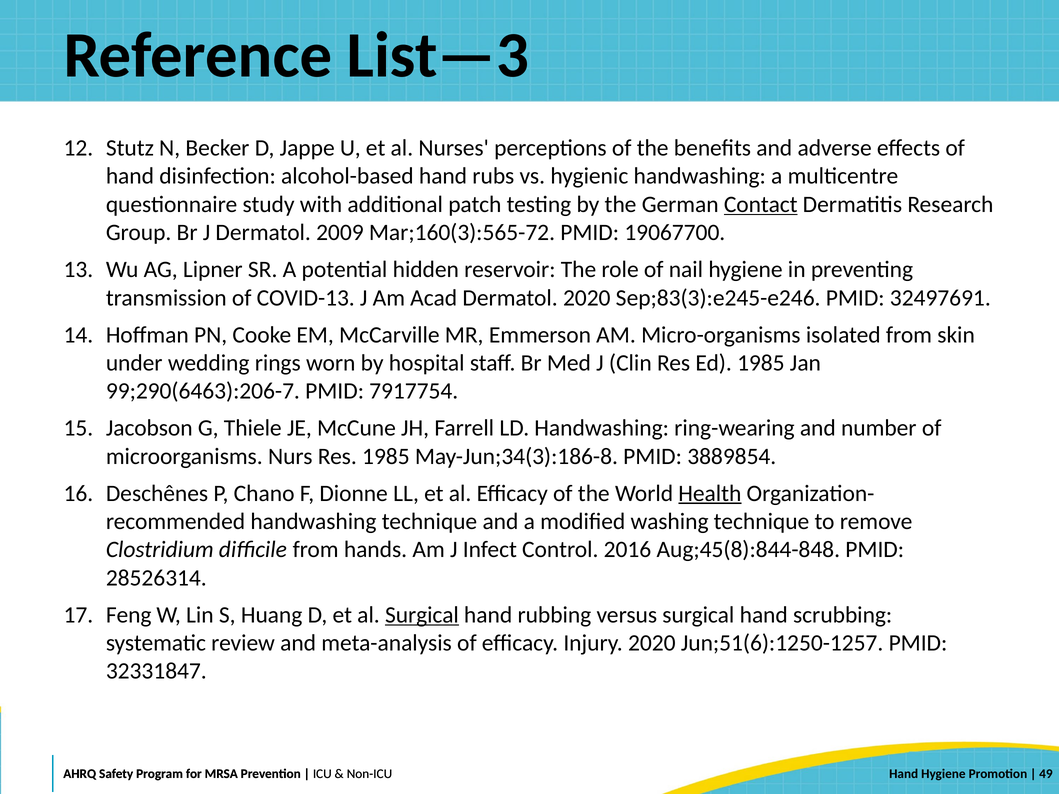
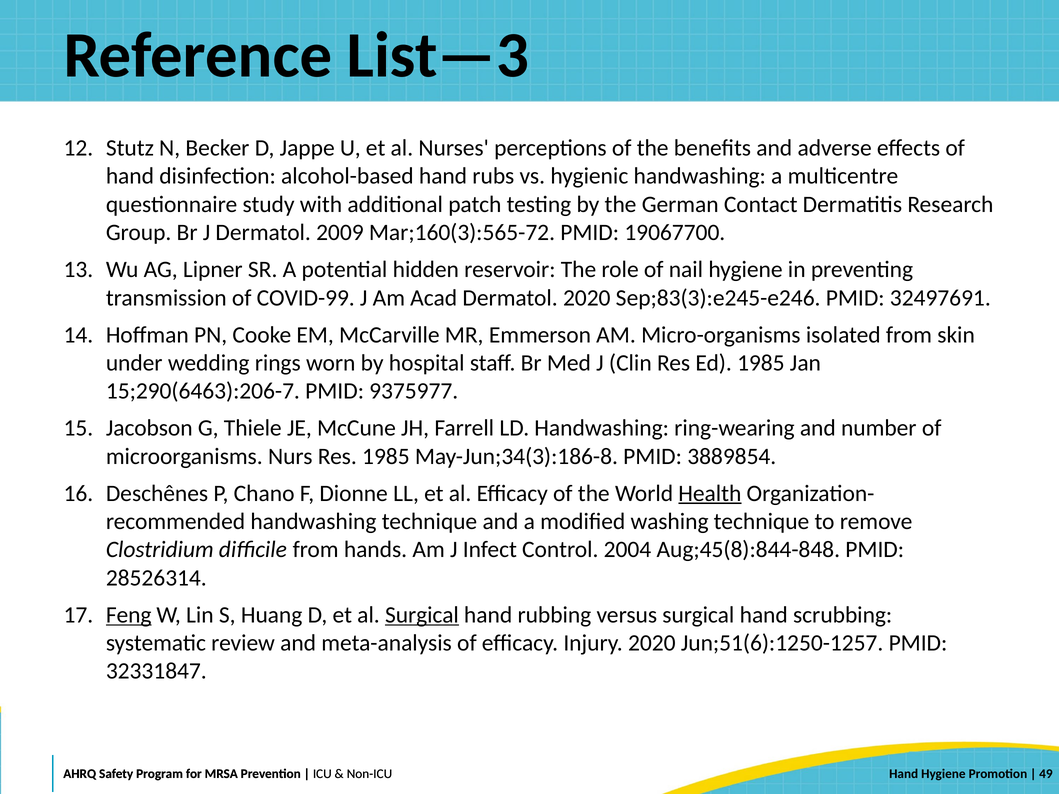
Contact underline: present -> none (761, 204)
COVID-13: COVID-13 -> COVID-99 (306, 298)
99;290(6463):206-7: 99;290(6463):206-7 -> 15;290(6463):206-7 (203, 391)
7917754: 7917754 -> 9375977 (414, 391)
2016: 2016 -> 2004 (627, 550)
Feng underline: none -> present (129, 615)
